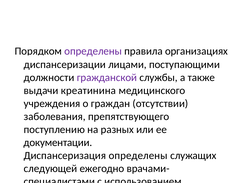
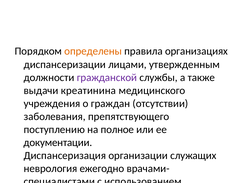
определены colour: purple -> orange (93, 51)
поступающими: поступающими -> утвержденным (184, 64)
разных: разных -> полное (117, 130)
Диспансеризация определены: определены -> организации (138, 156)
следующей: следующей -> неврология (50, 169)
